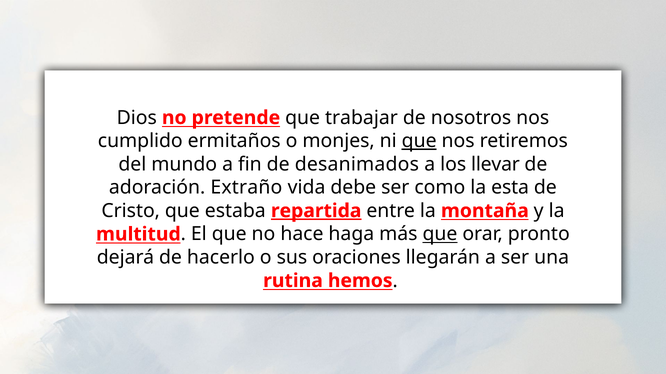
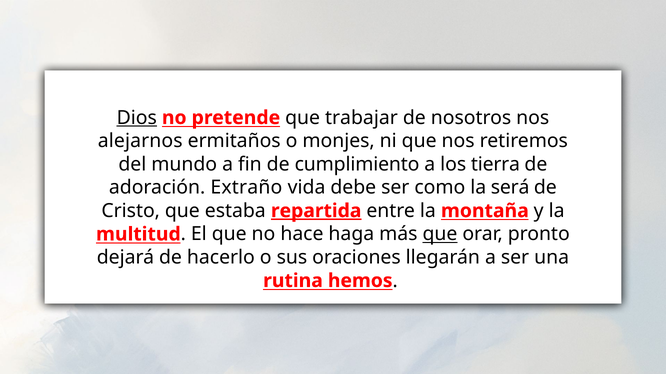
Dios underline: none -> present (137, 118)
cumplido: cumplido -> alejarnos (140, 141)
que underline: present -> none (419, 141)
desanimados: desanimados -> cumplimiento (357, 165)
llevar: llevar -> tierra (495, 165)
esta: esta -> será (510, 188)
